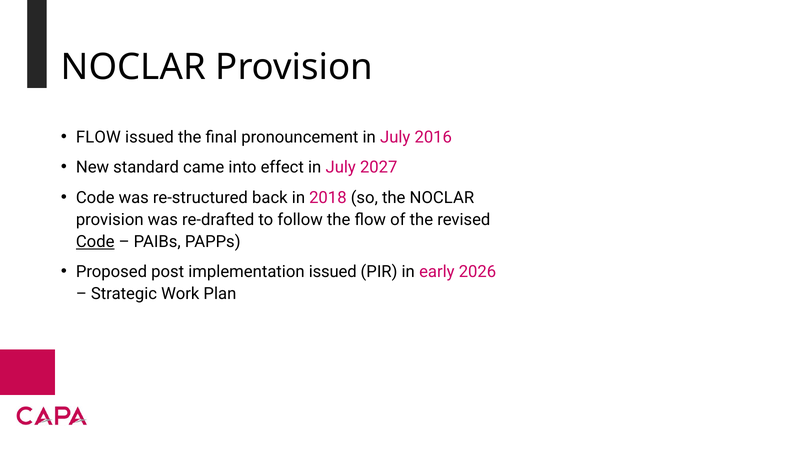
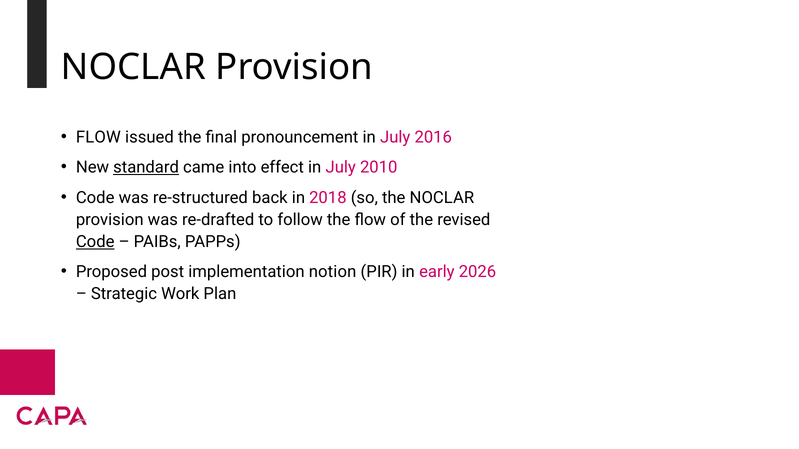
standard underline: none -> present (146, 168)
2027: 2027 -> 2010 (379, 168)
implementation issued: issued -> notion (333, 272)
